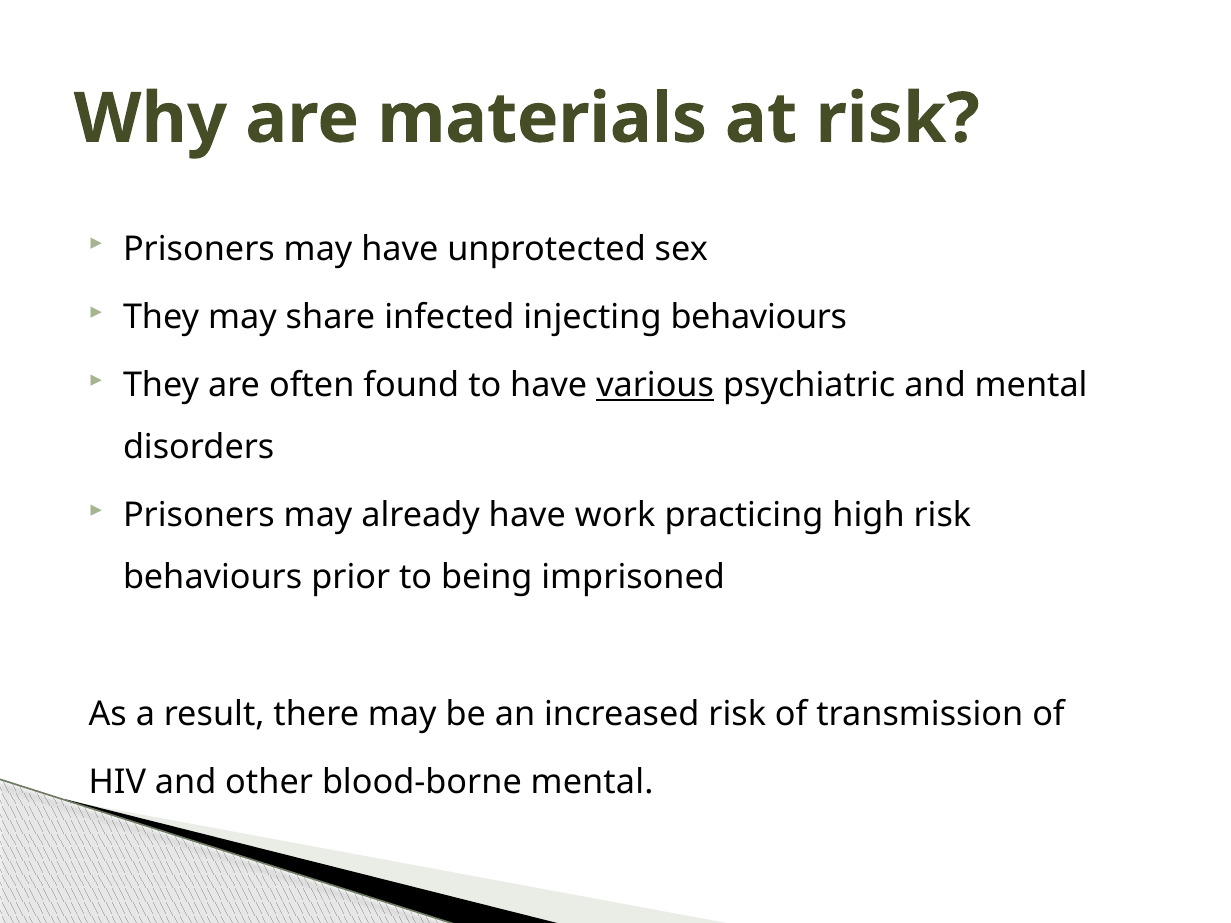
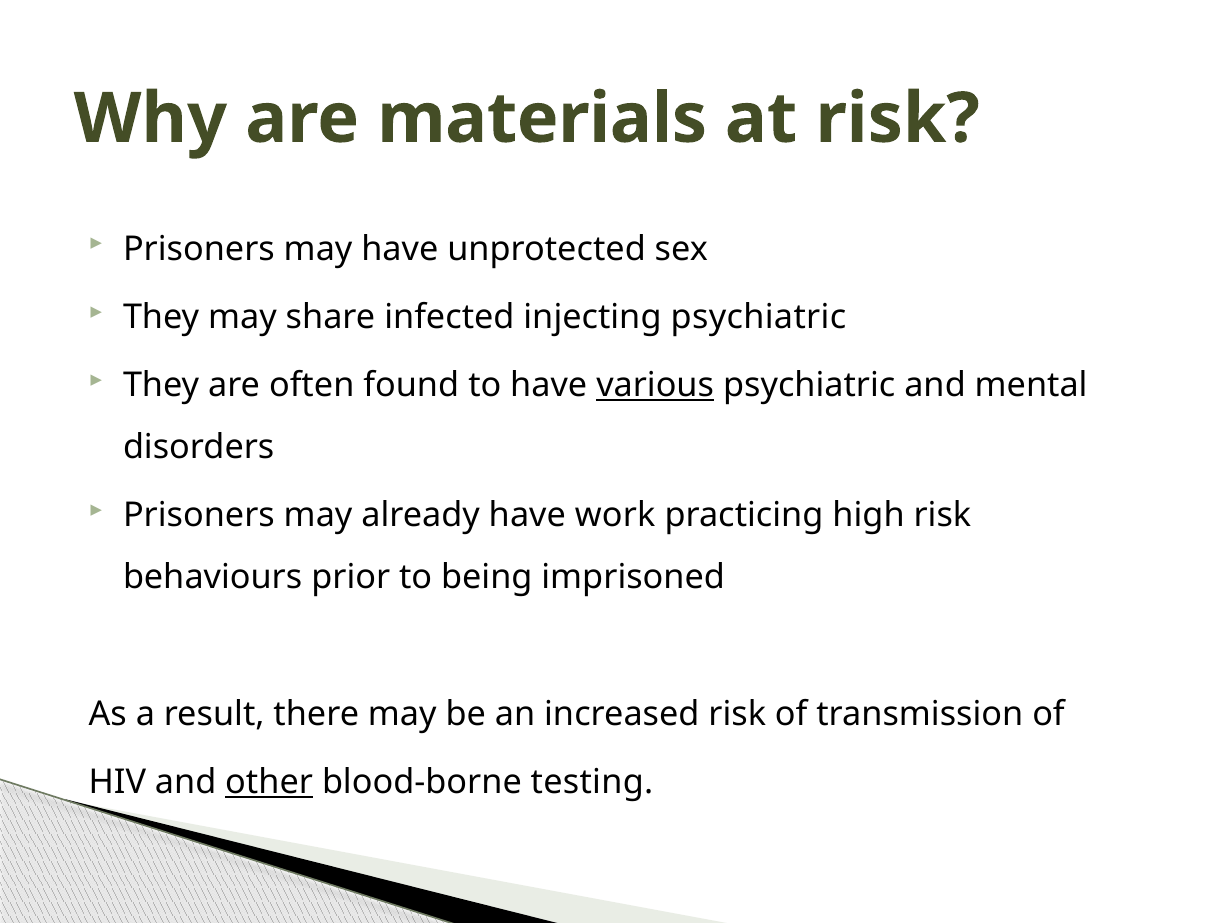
injecting behaviours: behaviours -> psychiatric (758, 317)
other underline: none -> present (269, 782)
blood-borne mental: mental -> testing (592, 782)
